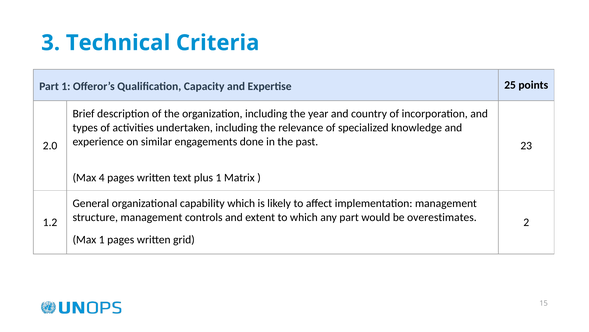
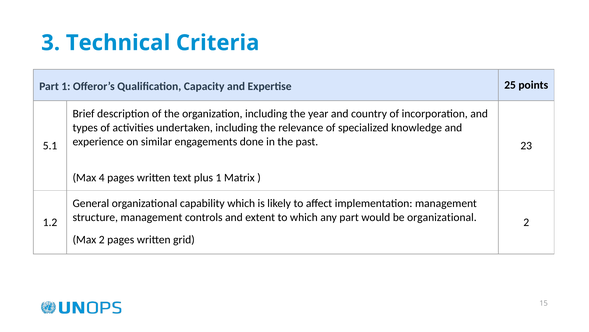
2.0: 2.0 -> 5.1 (50, 145)
be overestimates: overestimates -> organizational (442, 217)
Max 1: 1 -> 2 (102, 239)
